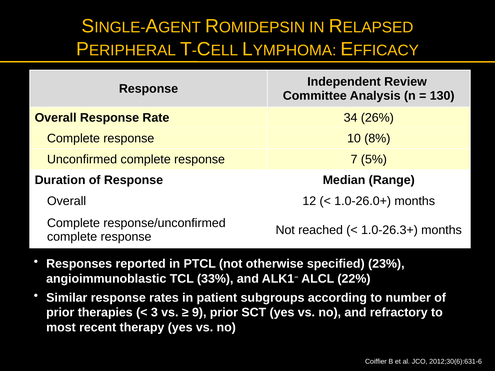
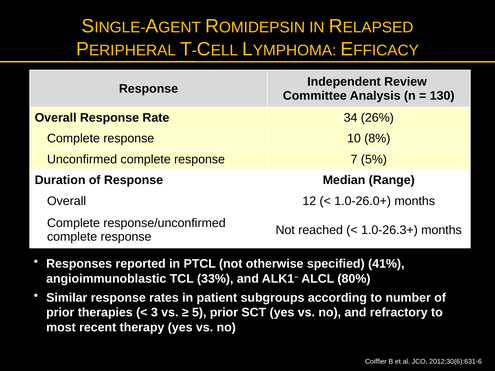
23%: 23% -> 41% (386, 264)
22%: 22% -> 80% (354, 279)
9: 9 -> 5 (199, 313)
